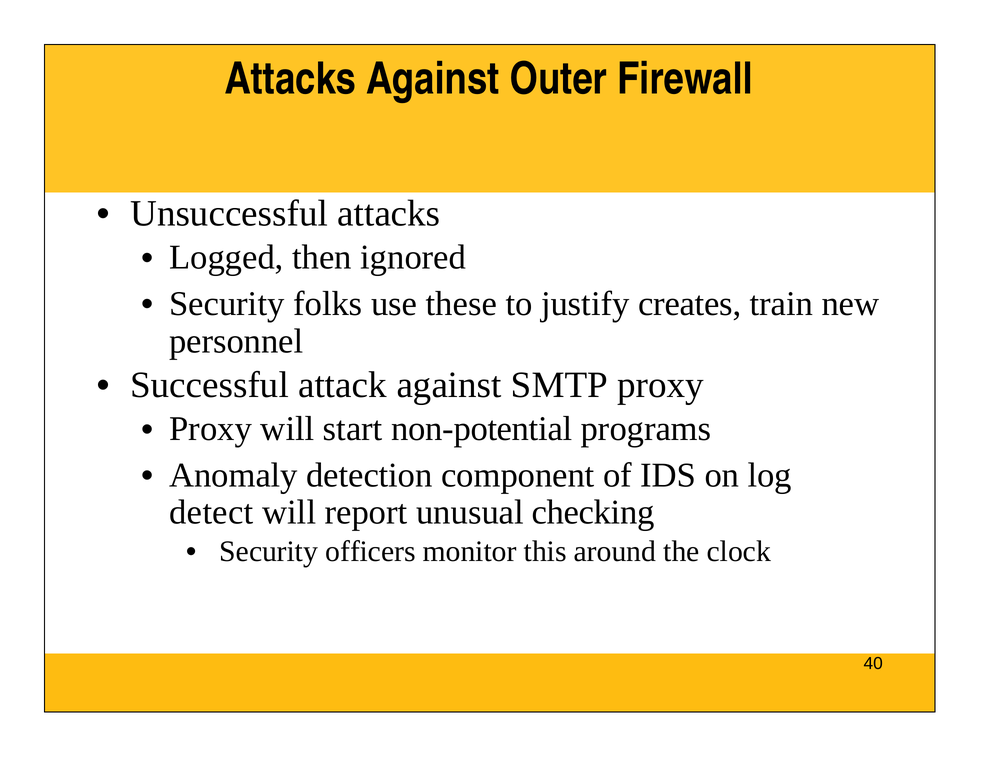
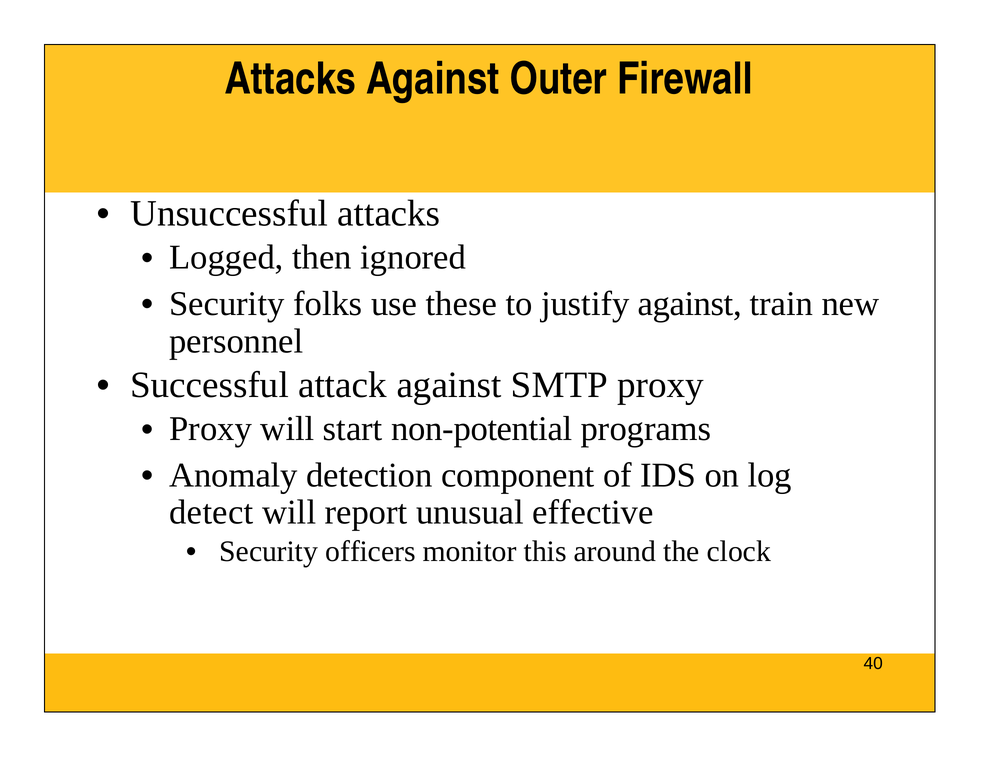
justify creates: creates -> against (690, 304)
checking: checking -> effective (593, 513)
